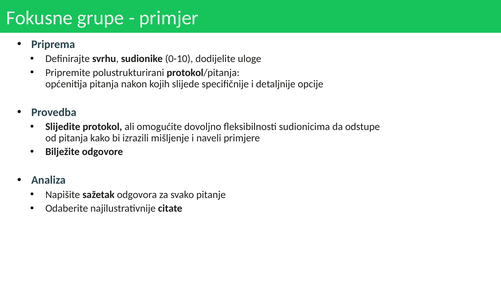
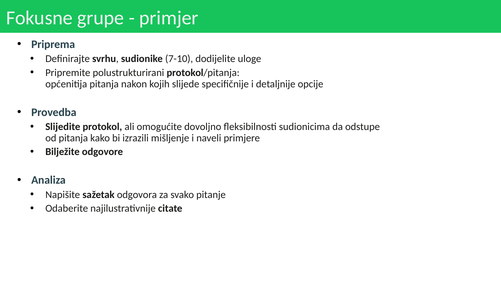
0-10: 0-10 -> 7-10 (179, 59)
